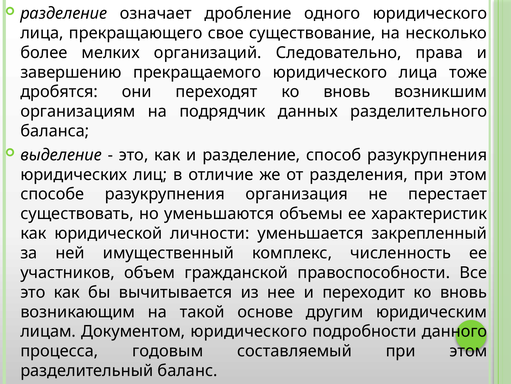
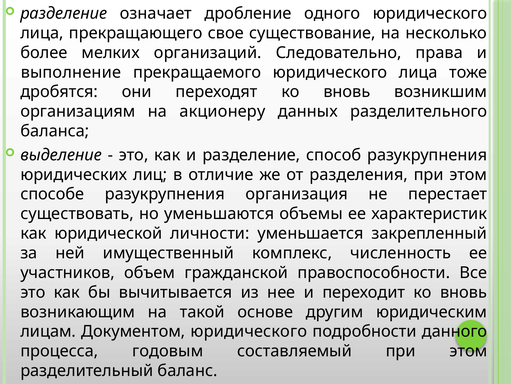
завершению: завершению -> выполнение (71, 72)
подрядчик: подрядчик -> акционеру (222, 111)
